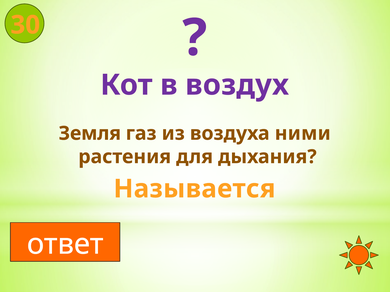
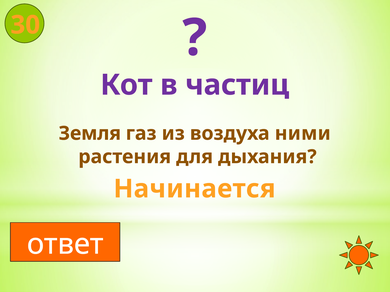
воздух: воздух -> частиц (237, 85)
Называется: Называется -> Начинается (194, 189)
